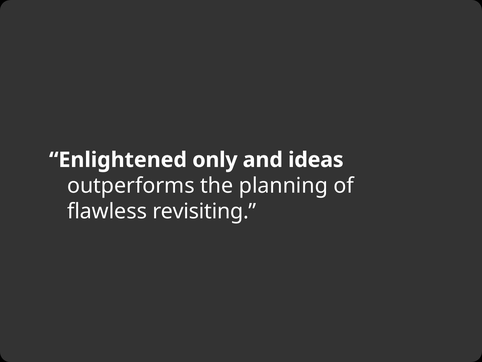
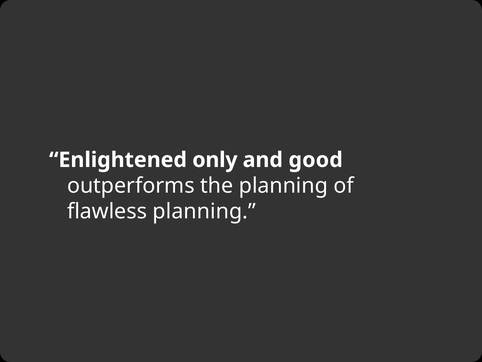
ideas: ideas -> good (316, 160)
flawless revisiting: revisiting -> planning (204, 211)
